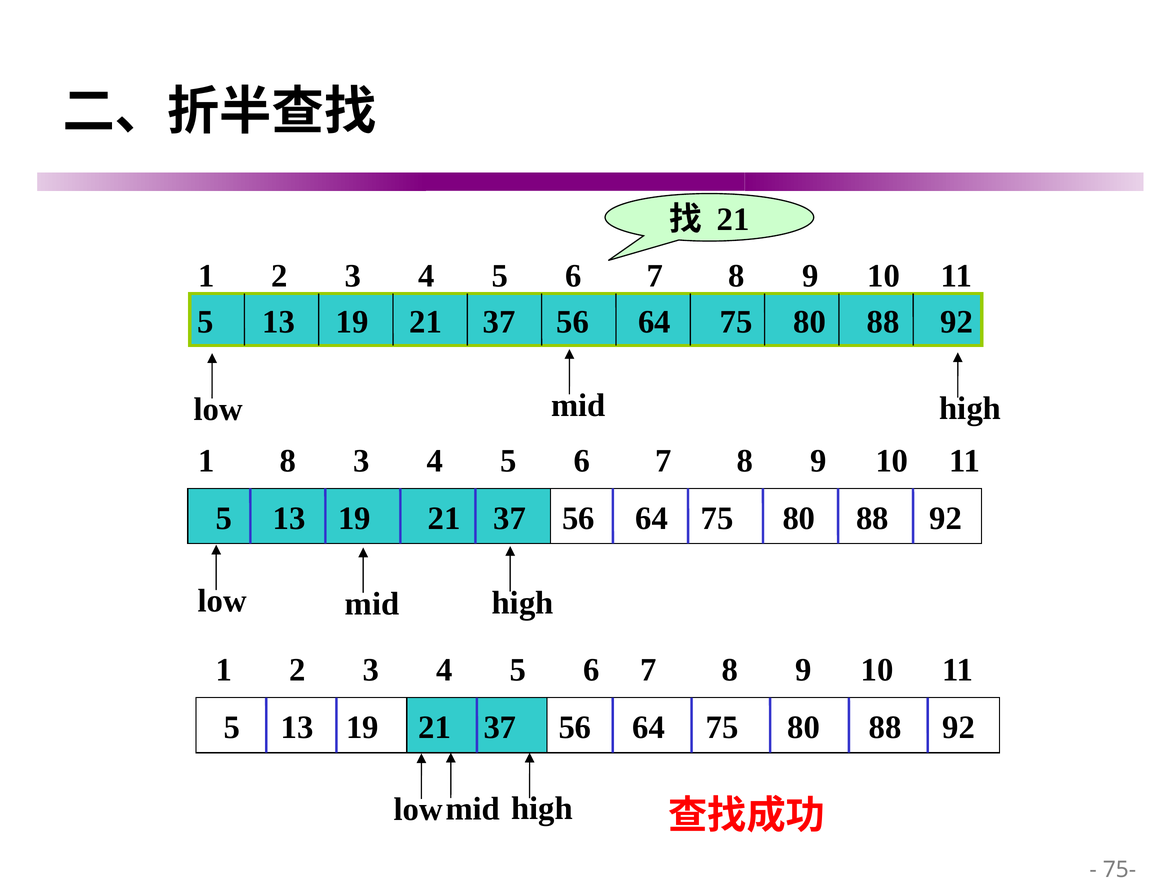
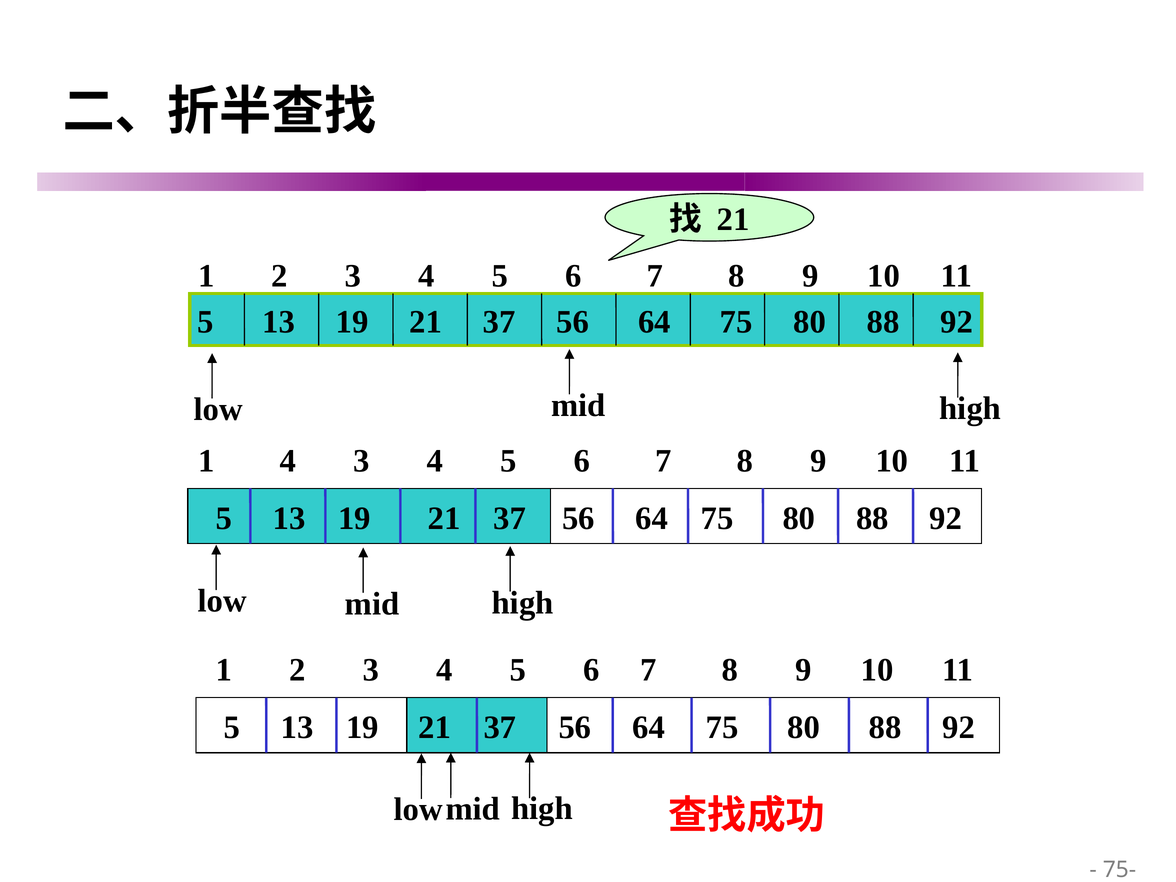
1 8: 8 -> 4 (288, 461)
